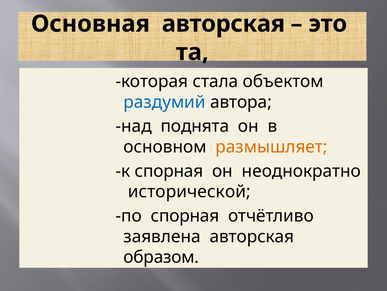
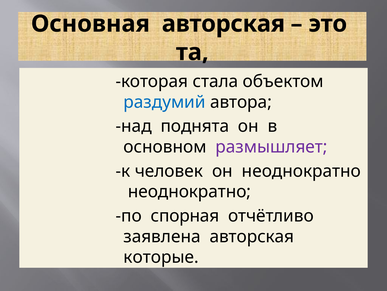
размышляет colour: orange -> purple (272, 147)
к спорная: спорная -> человек (169, 171)
исторической: исторической -> неоднократно (189, 191)
образом: образом -> которые (161, 257)
